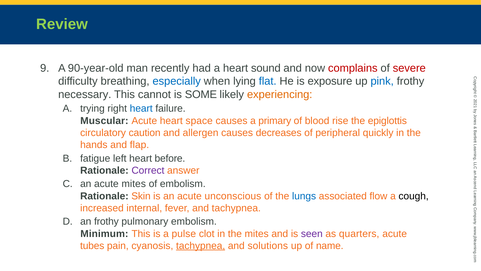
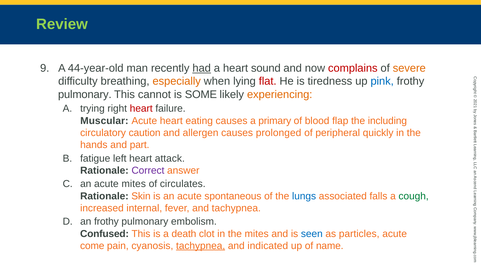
90-year-old: 90-year-old -> 44-year-old (96, 68)
had underline: none -> present (202, 68)
severe colour: red -> orange (409, 68)
especially colour: blue -> orange (177, 81)
flat colour: blue -> red (268, 81)
exposure: exposure -> tiredness (330, 81)
necessary: necessary -> pulmonary (85, 94)
heart colour: blue -> red (141, 109)
space: space -> eating (199, 121)
rise: rise -> flap (340, 121)
epiglottis: epiglottis -> including (387, 121)
decreases: decreases -> prolonged (279, 133)
flap: flap -> part (140, 145)
before: before -> attack (170, 158)
of embolism: embolism -> circulates (183, 184)
unconscious: unconscious -> spontaneous (233, 196)
flow: flow -> falls (378, 196)
cough colour: black -> green (414, 196)
Minimum: Minimum -> Confused (104, 233)
pulse: pulse -> death (184, 233)
seen colour: purple -> blue (312, 233)
quarters: quarters -> particles (359, 233)
tubes: tubes -> come (92, 245)
solutions: solutions -> indicated (268, 245)
